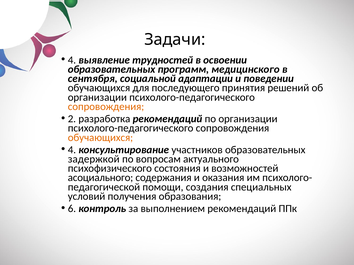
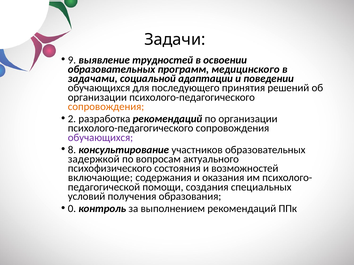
4: 4 -> 9 (72, 60)
сентября: сентября -> задачами (93, 79)
обучающихся colour: orange -> purple (100, 138)
4: 4 -> 8 (72, 150)
асоциального: асоциального -> включающие (100, 178)
6: 6 -> 0 (72, 209)
